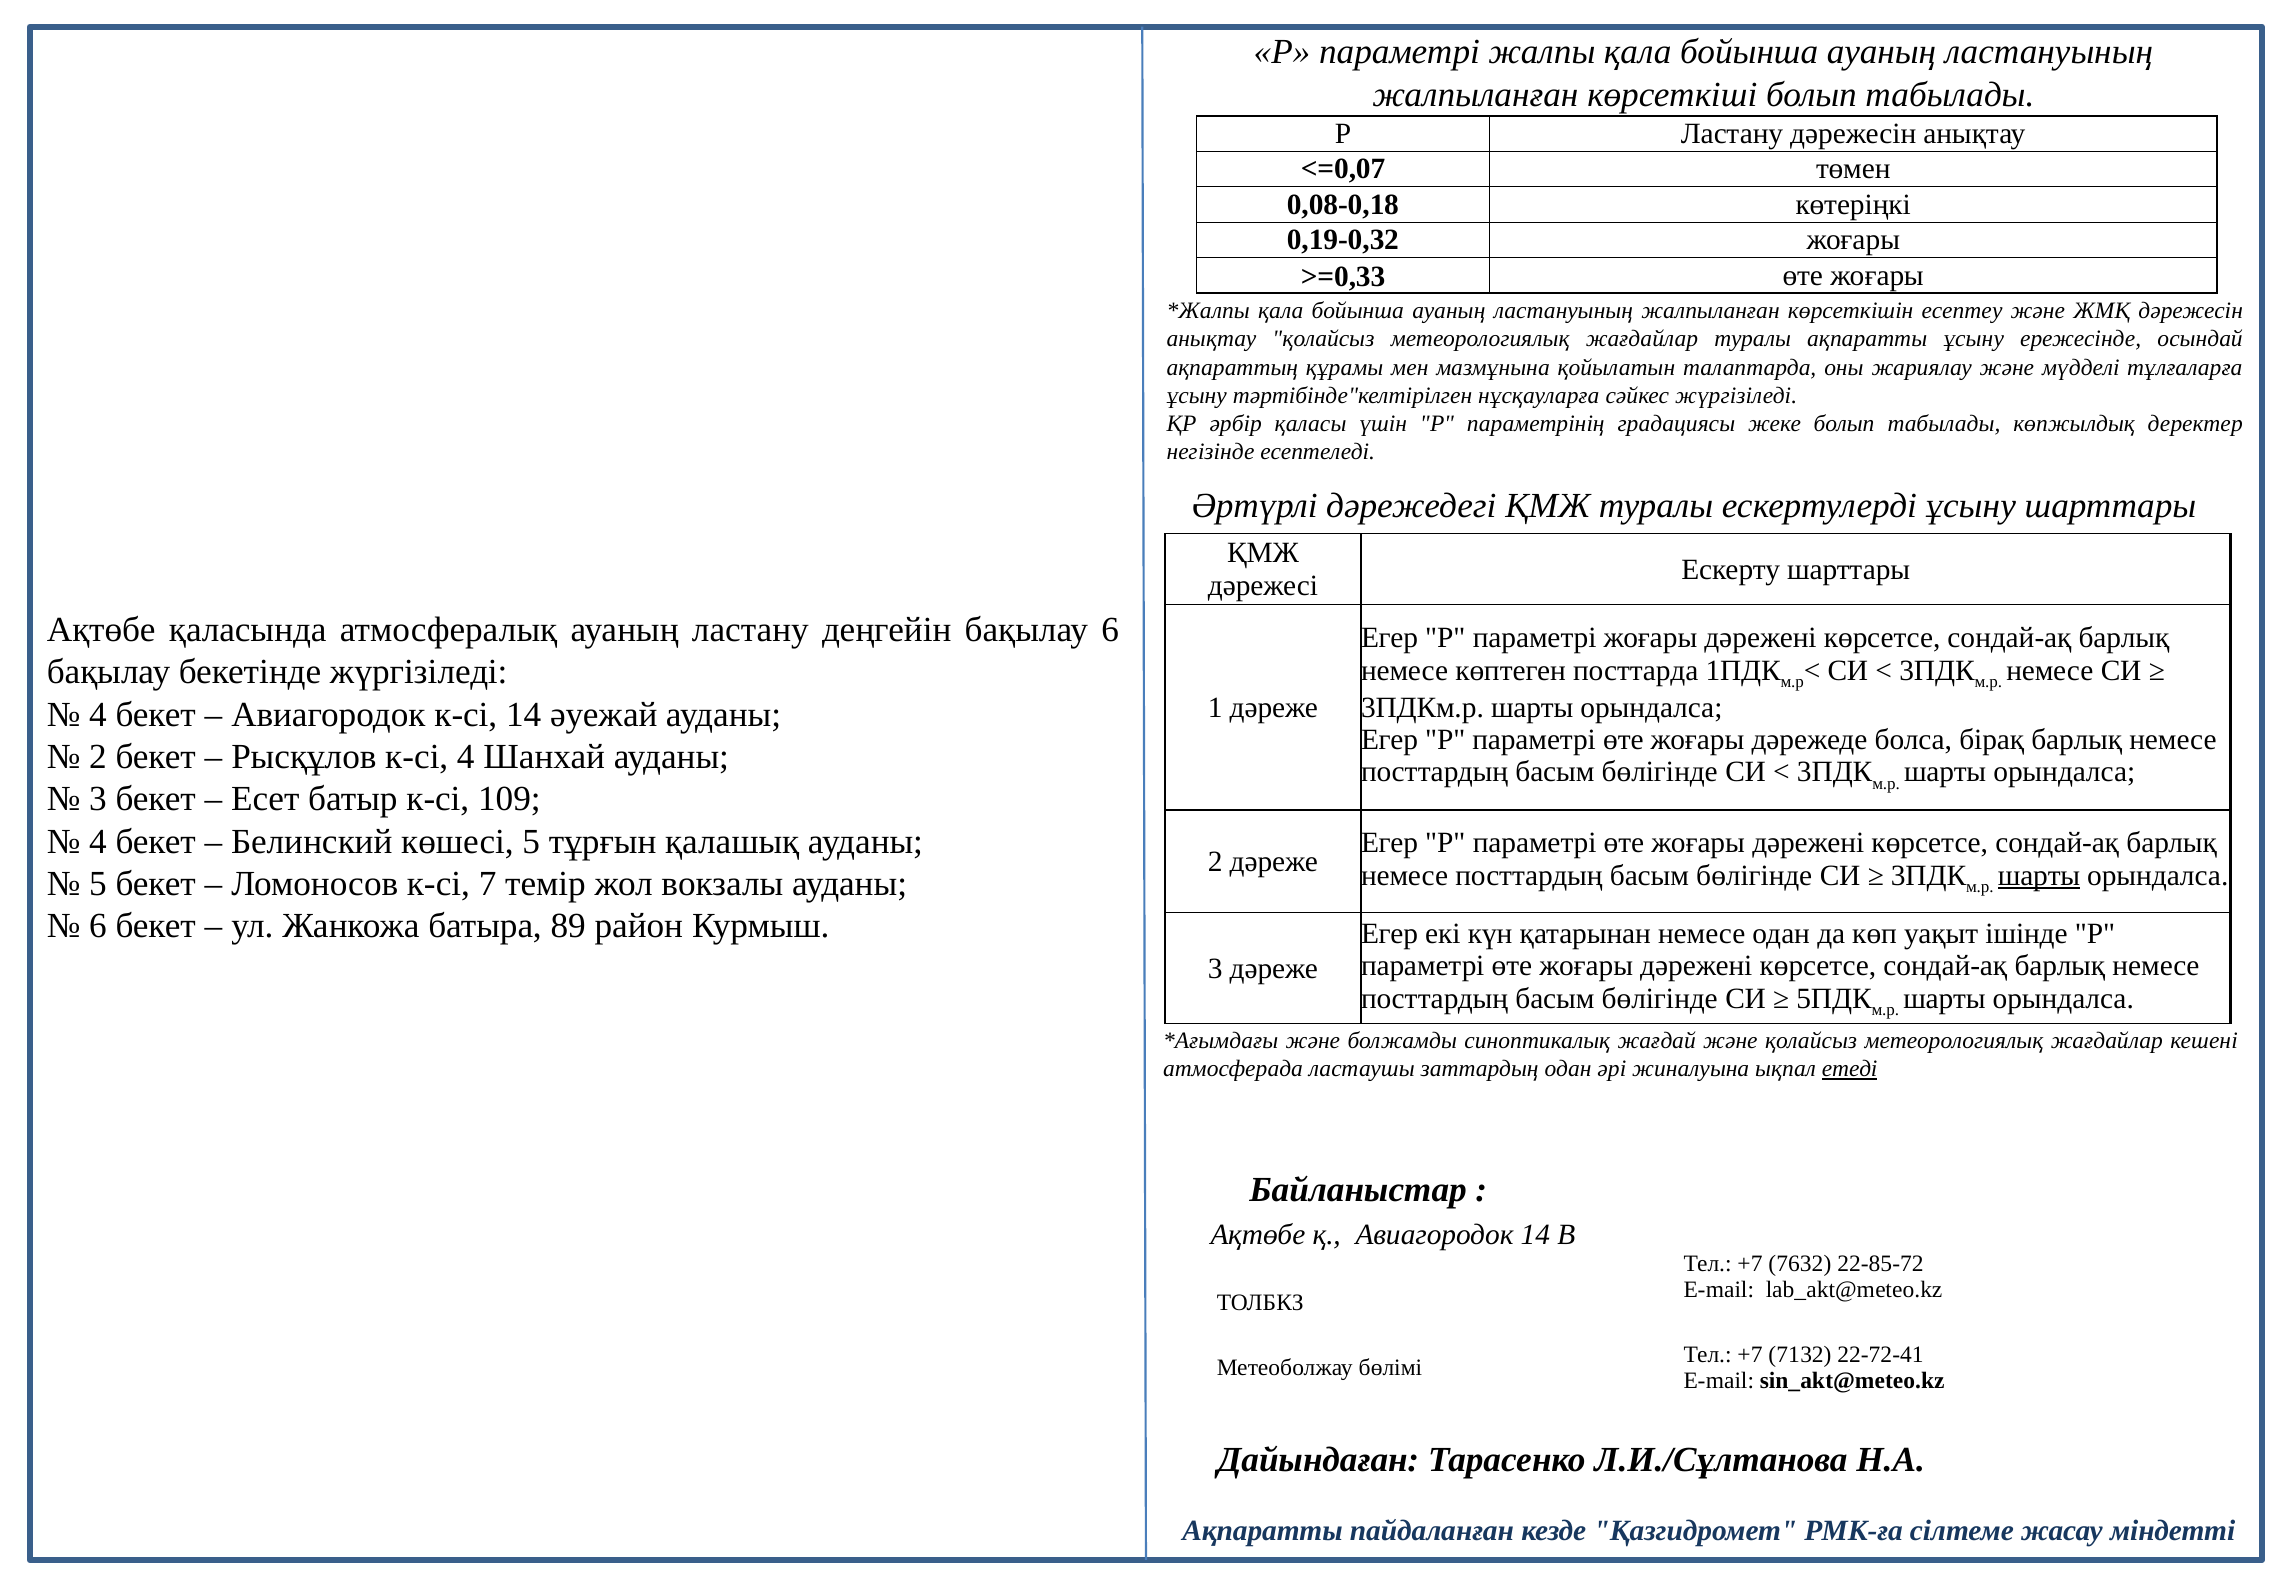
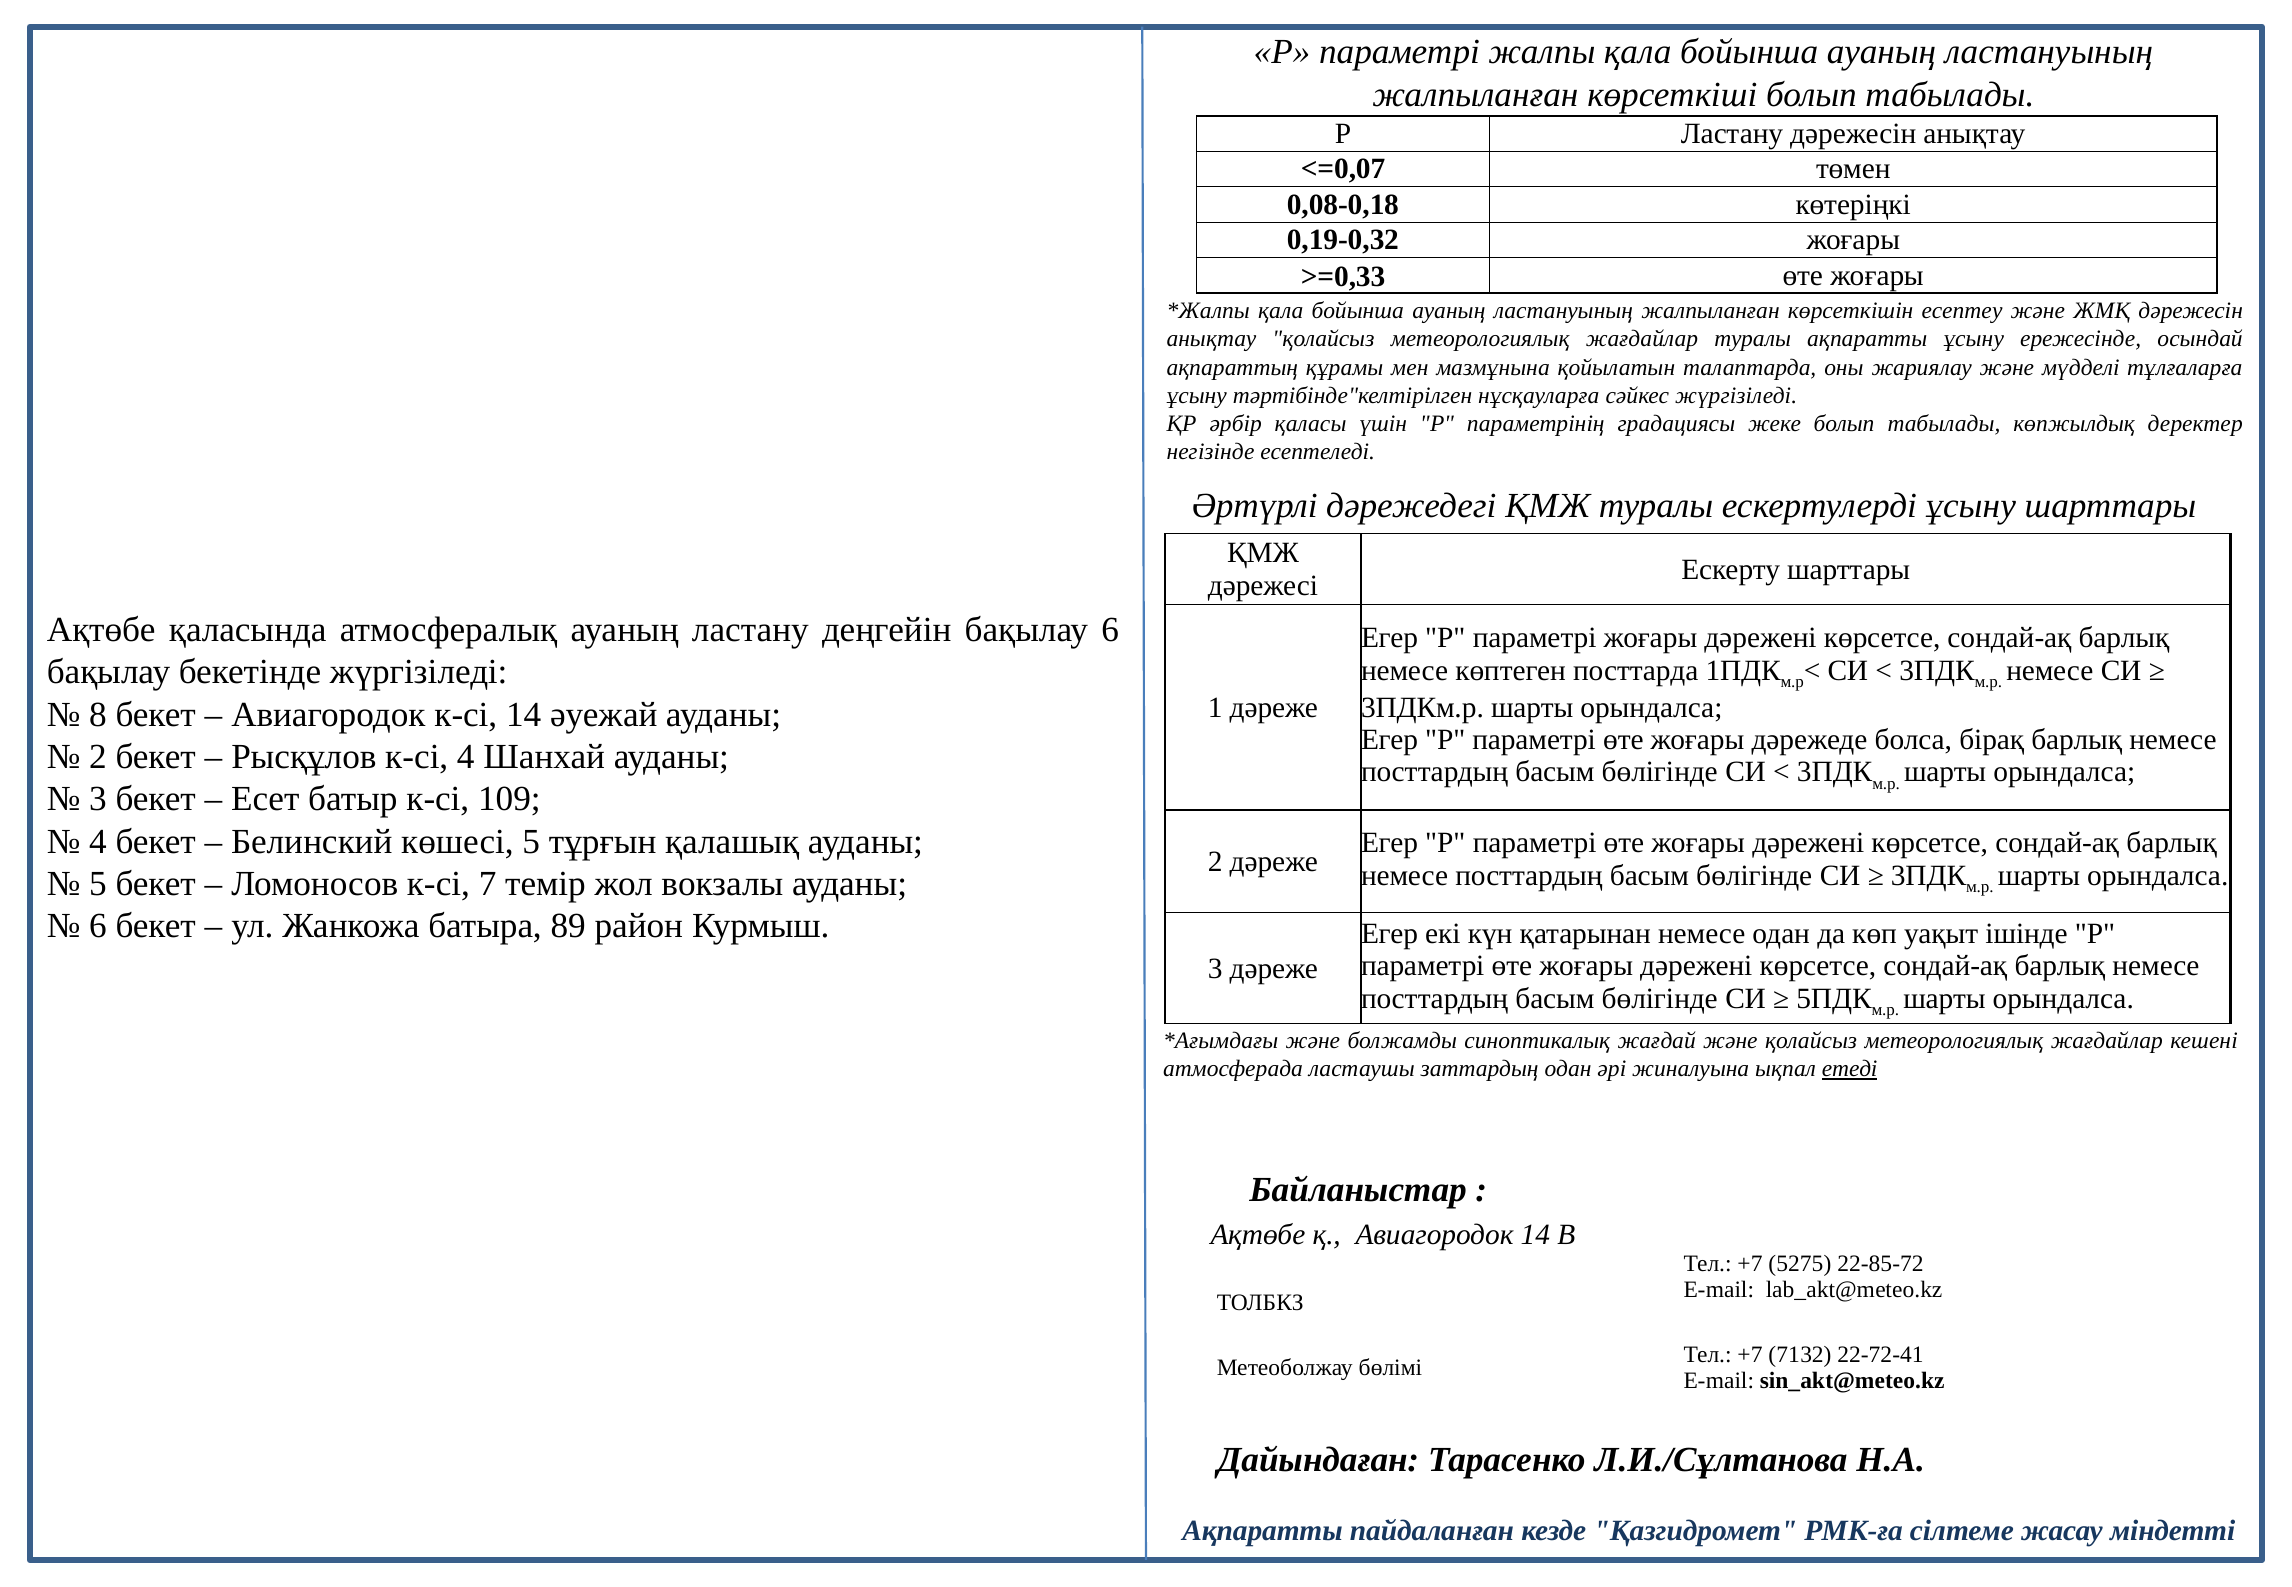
4: 4 -> 8 (98, 714)
шарты underline: present -> none (2039, 875)
7632: 7632 -> 5275 (1800, 1263)
